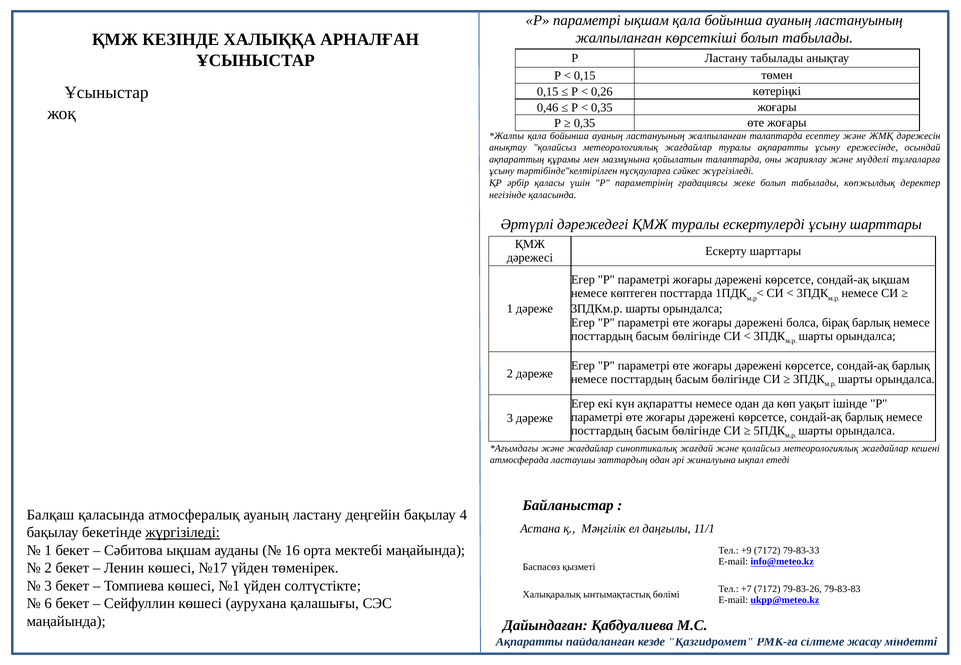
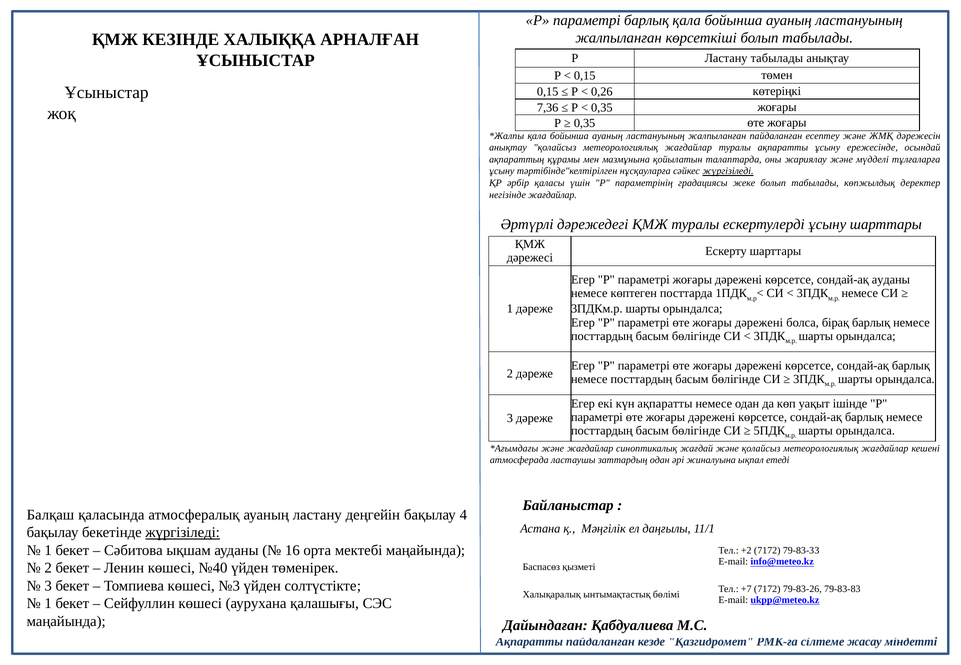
параметрі ықшам: ықшам -> барлық (647, 20)
0,46: 0,46 -> 7,36 (548, 108)
жалпыланған талаптарда: талаптарда -> пайдаланған (776, 136)
жүргізіледі underline: none -> present (728, 171)
негізінде қаласында: қаласында -> жағдайлар (553, 195)
сондай-ақ ықшам: ықшам -> ауданы (891, 280)
+9: +9 -> +2 (746, 551)
№17: №17 -> №40 (213, 568)
№1: №1 -> №3 (229, 586)
6: 6 -> 1 (48, 604)
